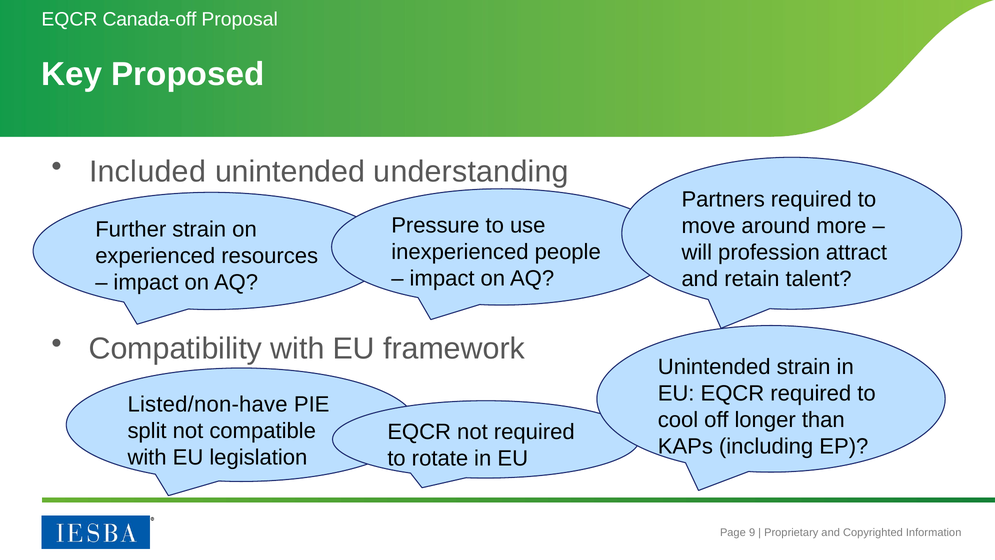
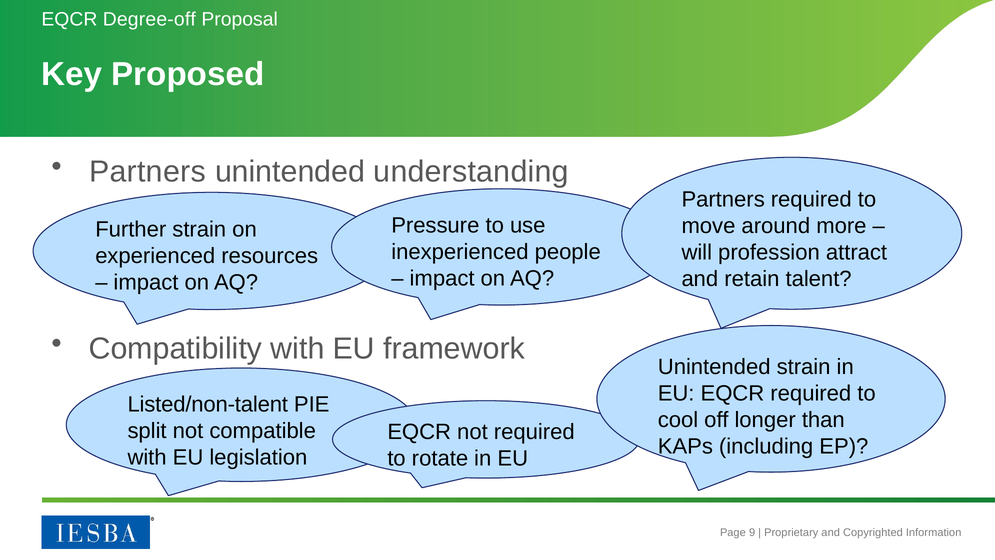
Canada-off: Canada-off -> Degree-off (149, 19)
Included: Included -> Partners (148, 172)
Listed/non-have: Listed/non-have -> Listed/non-talent (208, 404)
